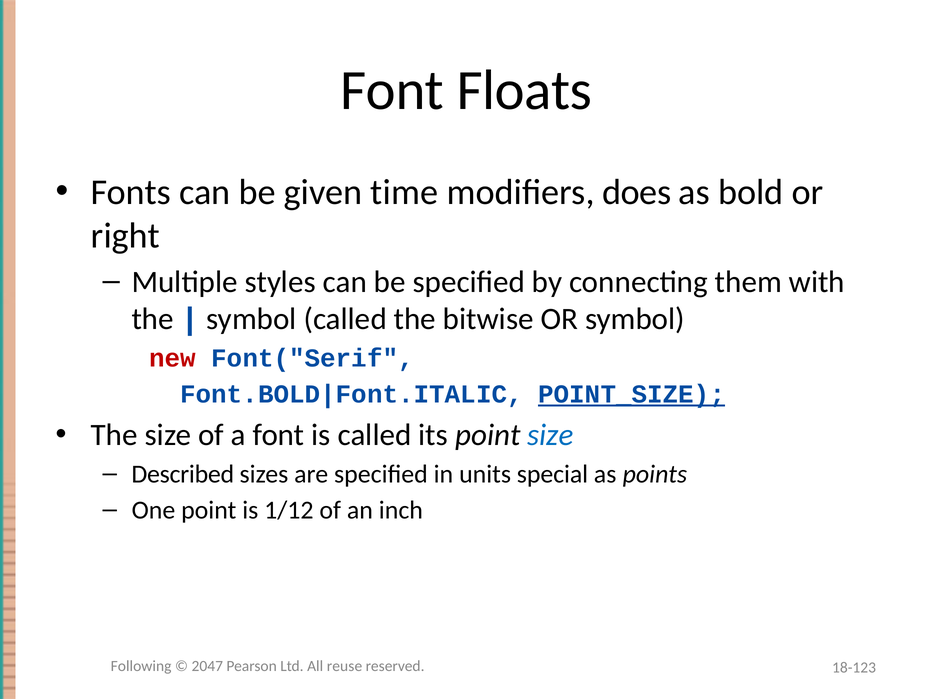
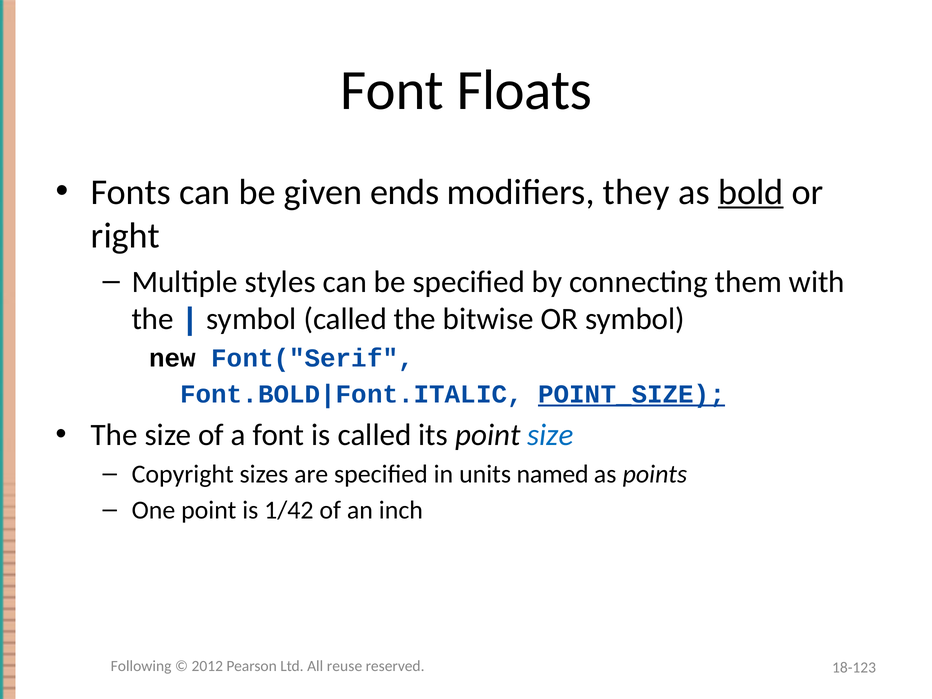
time: time -> ends (405, 192)
does: does -> they (636, 192)
bold underline: none -> present (751, 192)
new colour: red -> black (172, 358)
Described: Described -> Copyright (183, 474)
special: special -> named (553, 474)
1/12: 1/12 -> 1/42 (289, 510)
2047: 2047 -> 2012 (207, 666)
